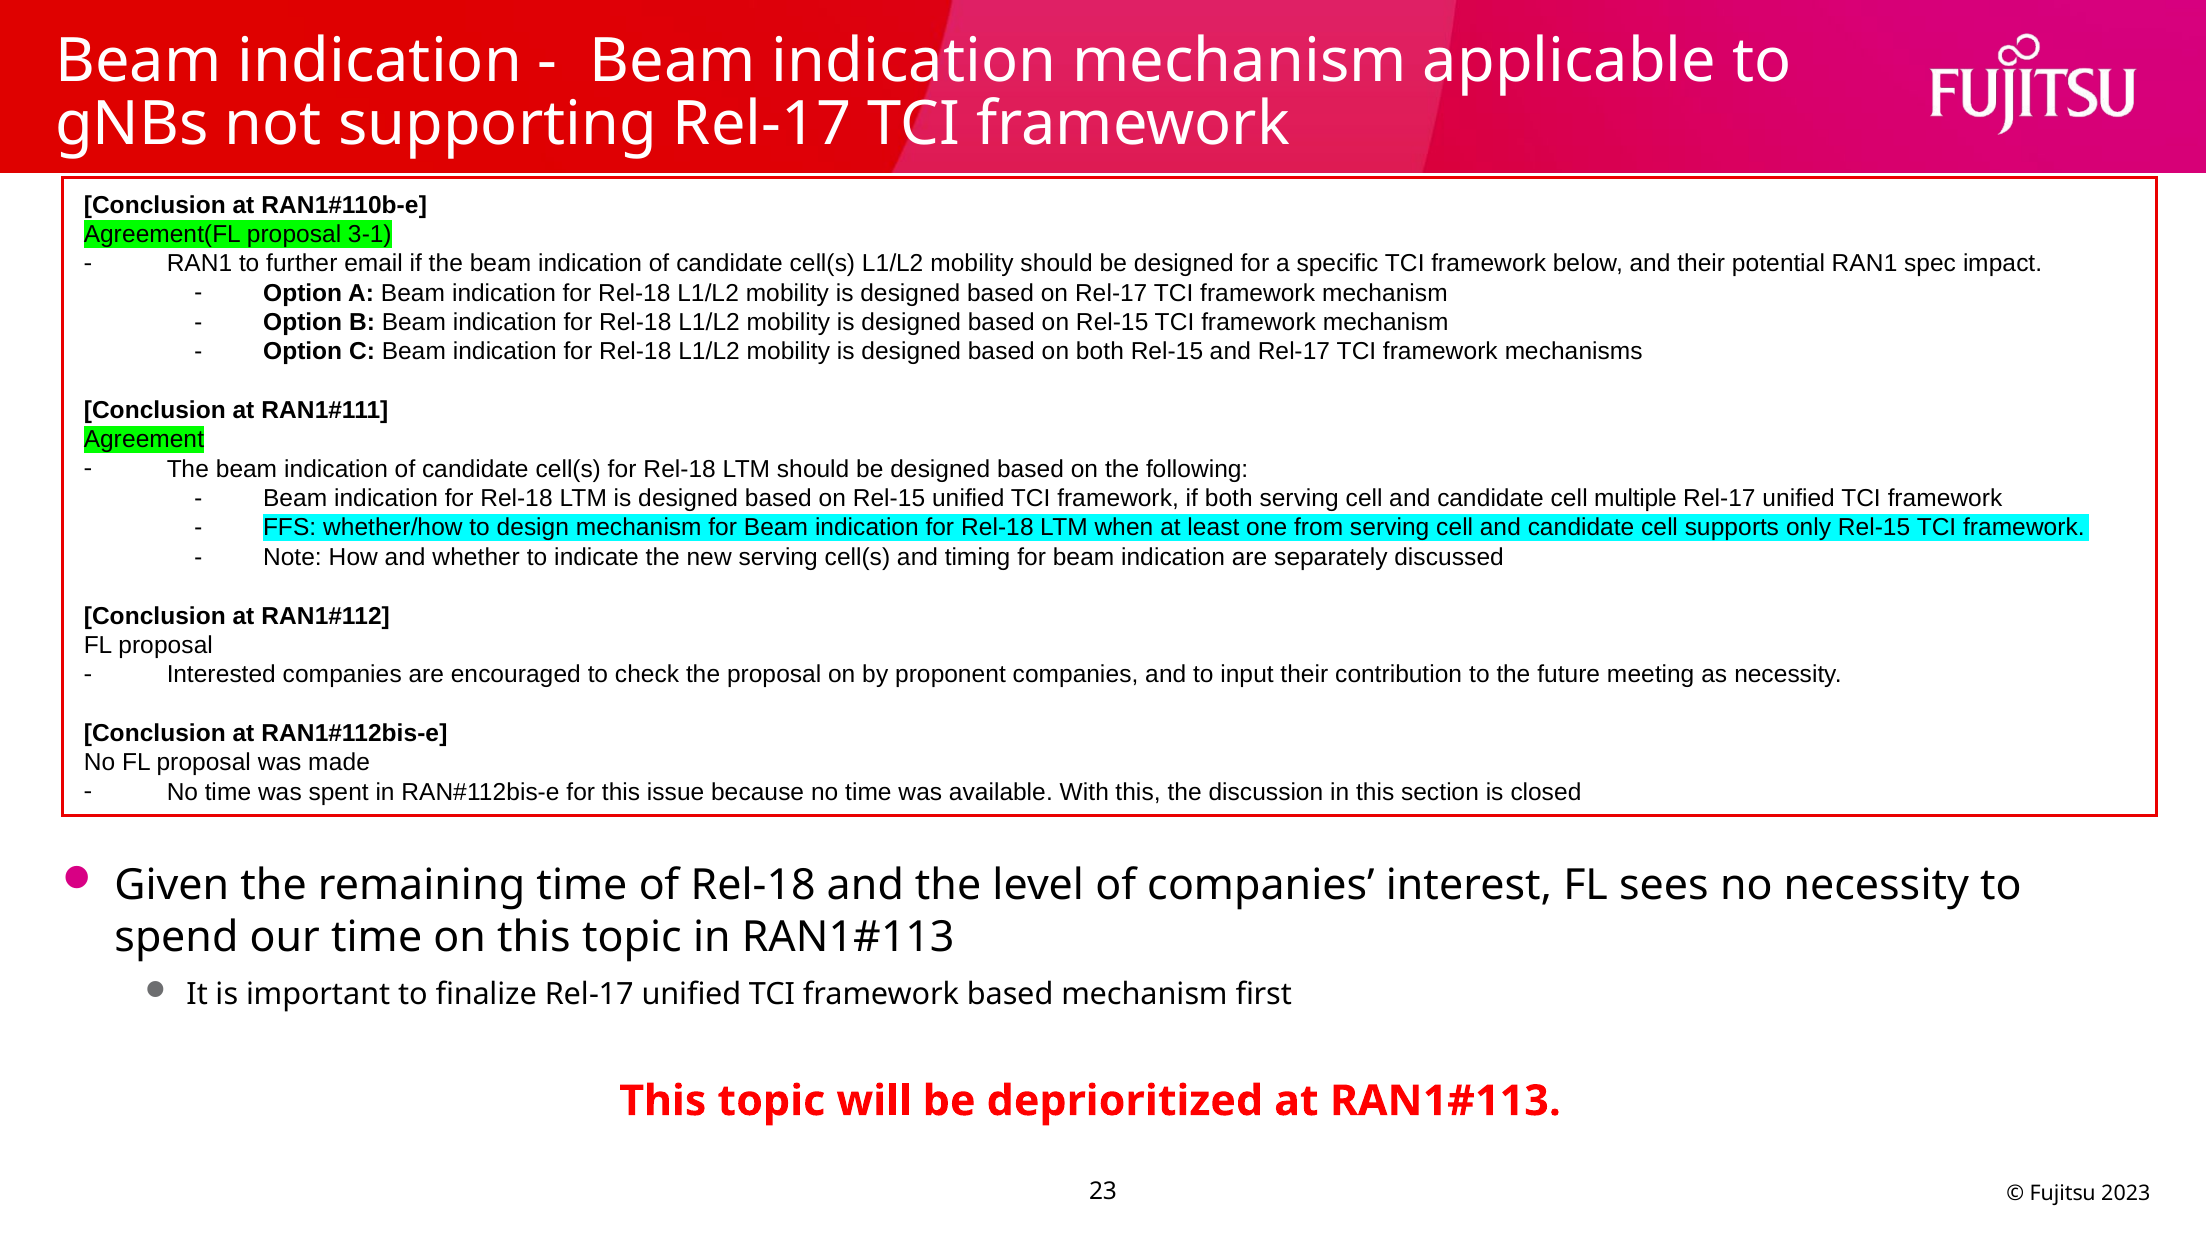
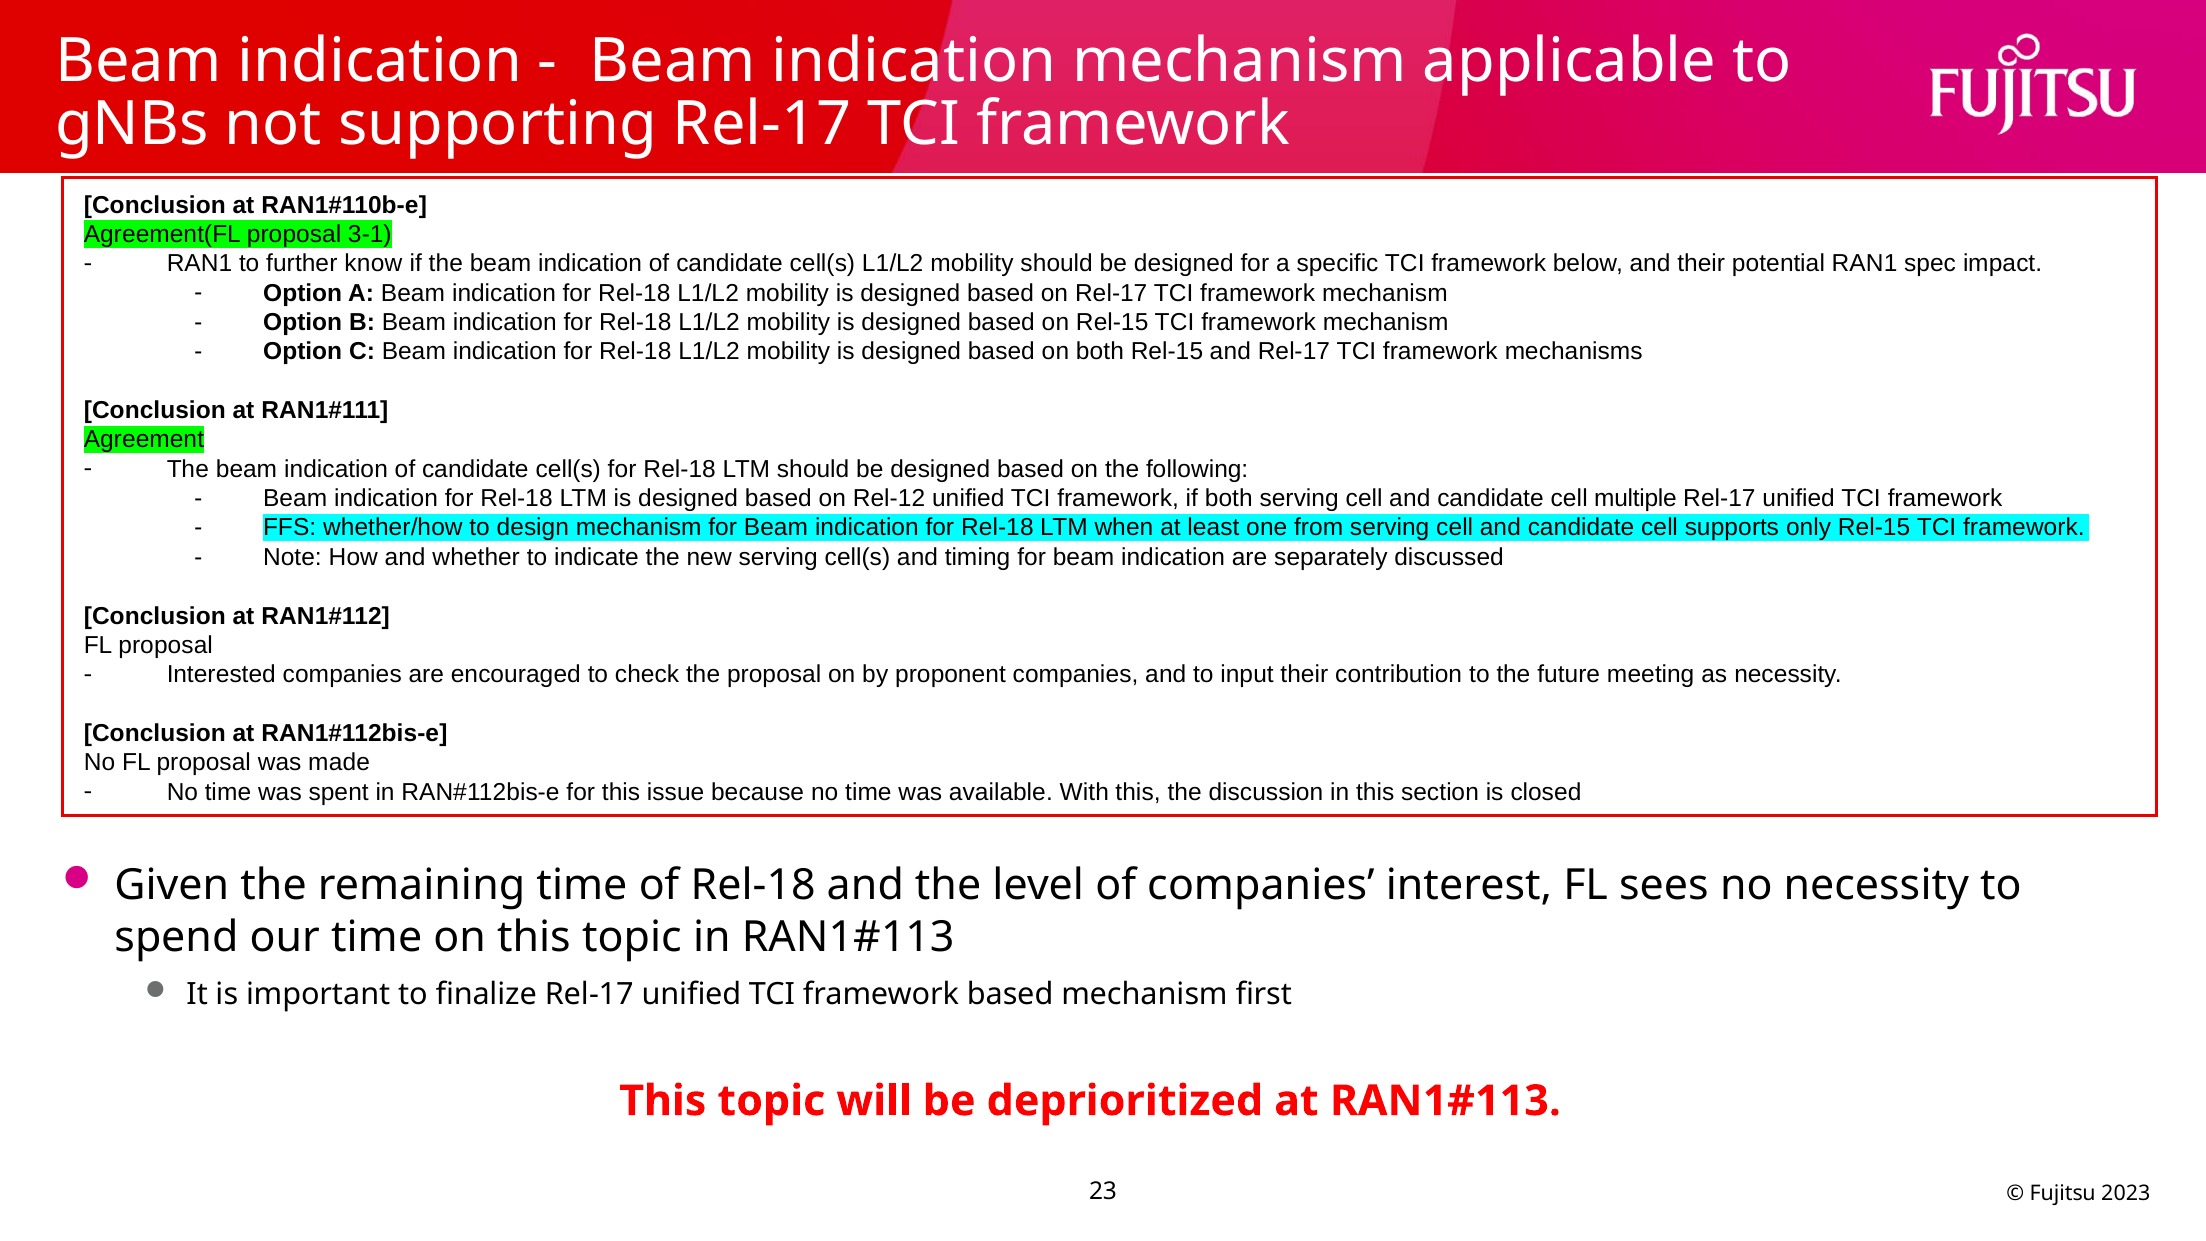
email: email -> know (373, 264)
Rel-15: Rel-15 -> Rel-12 (889, 499)
